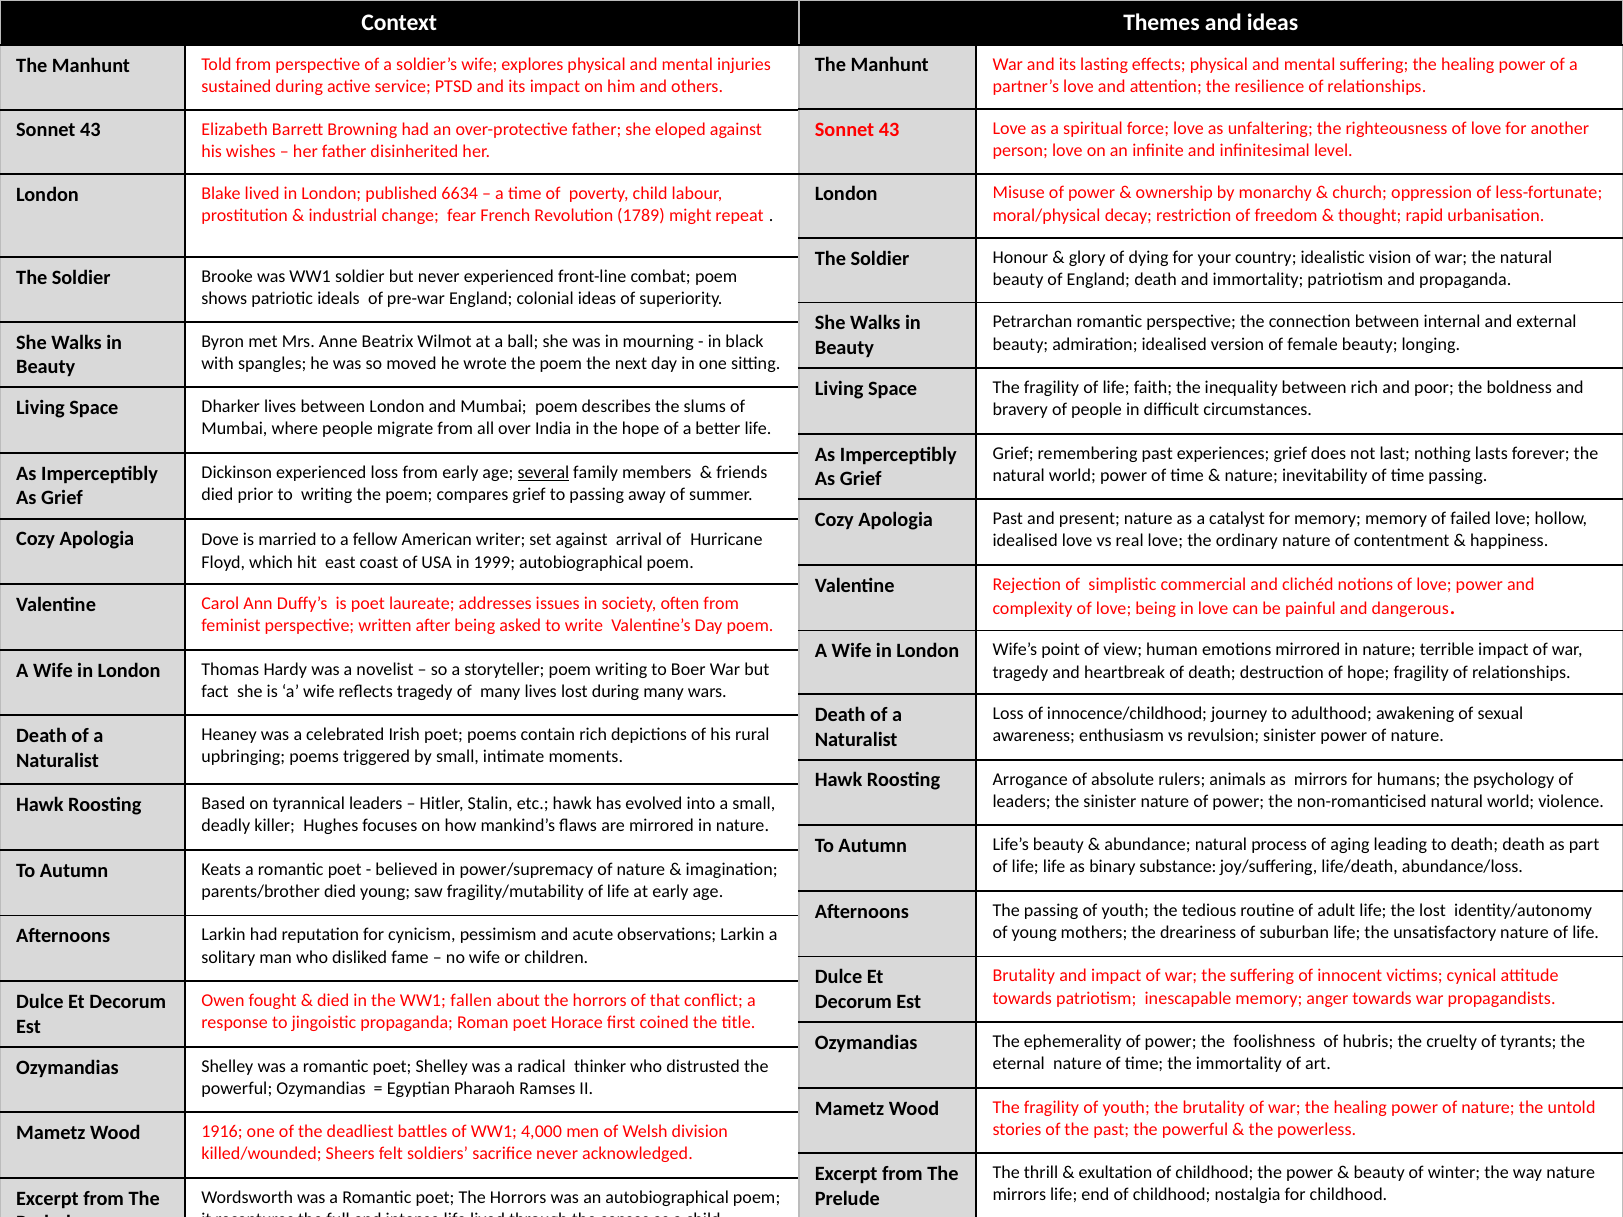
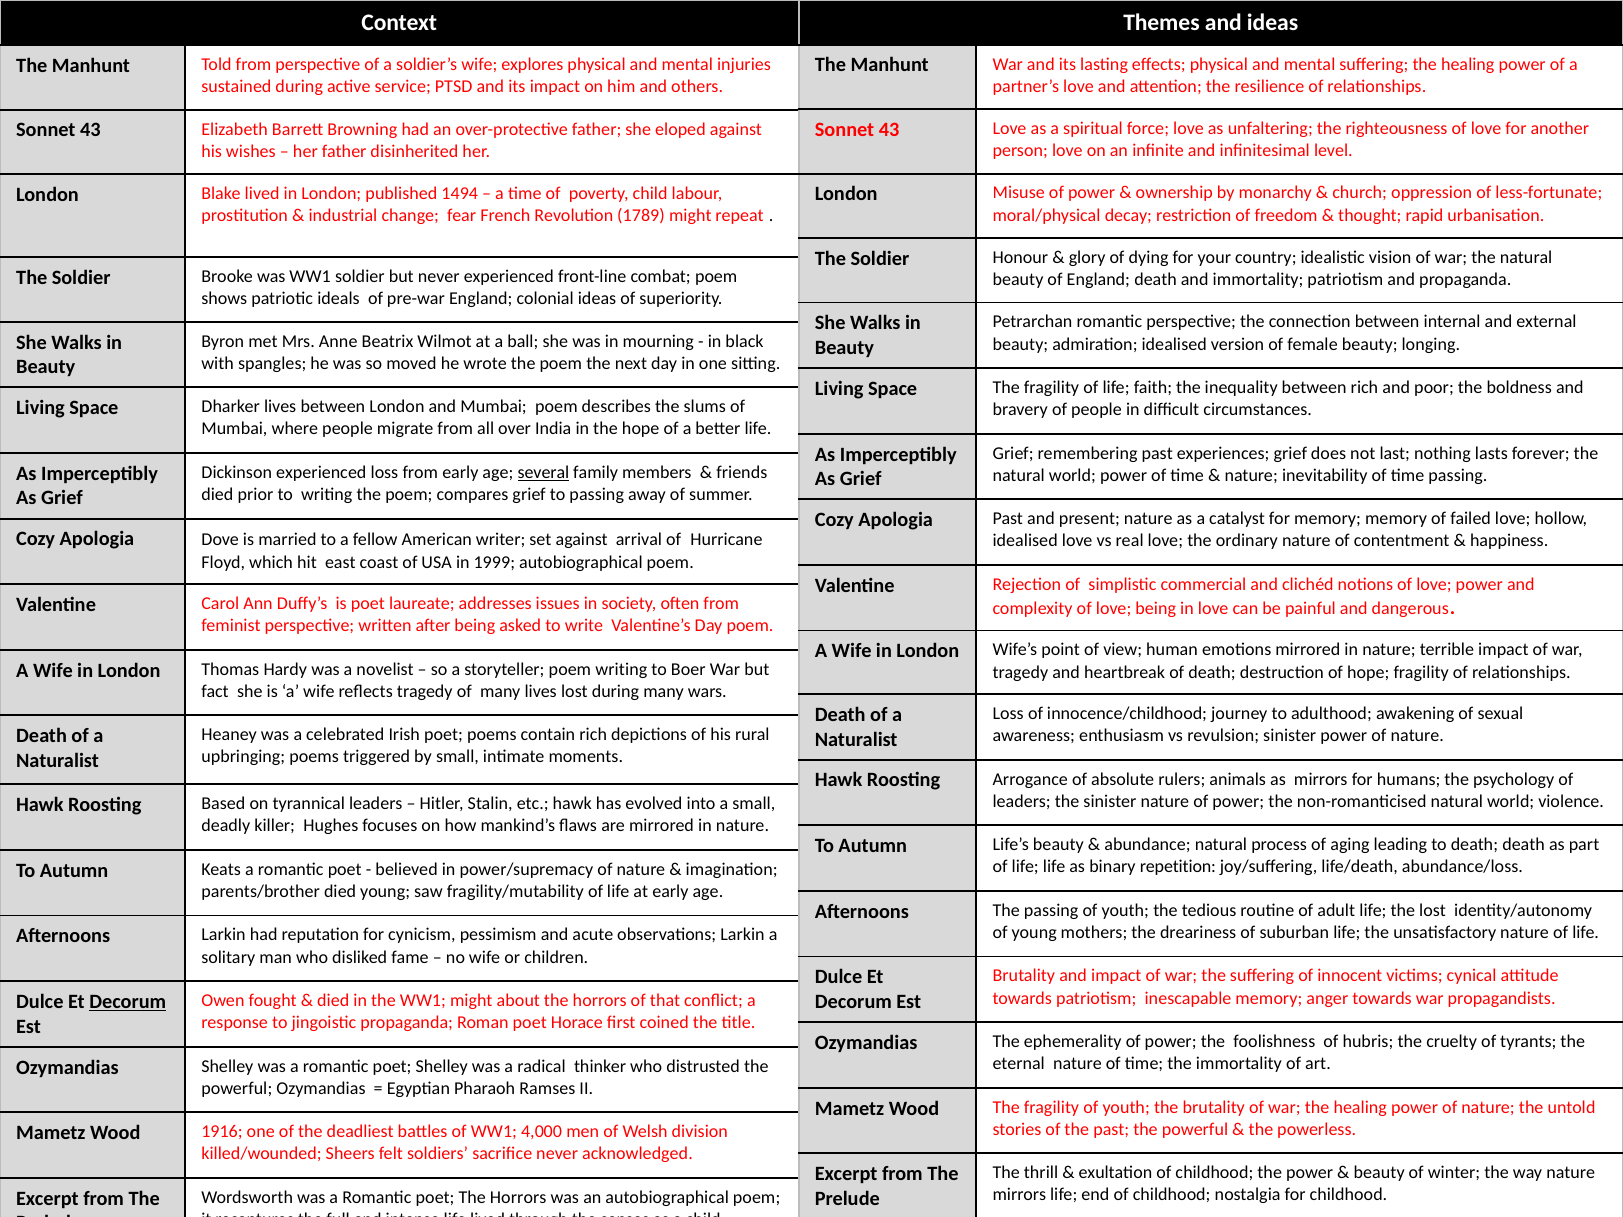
6634: 6634 -> 1494 (460, 194)
substance: substance -> repetition (1178, 867)
WW1 fallen: fallen -> might (471, 1001)
Decorum underline: none -> present (128, 1002)
